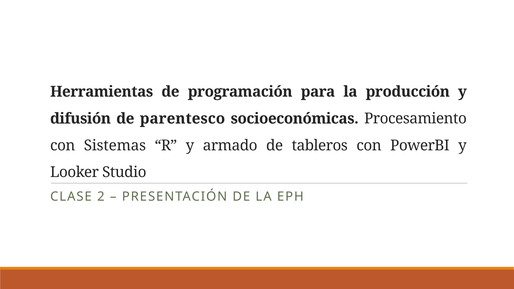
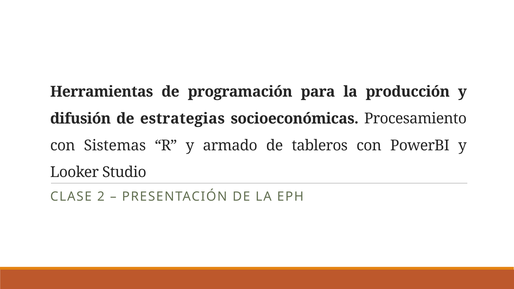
parentesco: parentesco -> estrategias (182, 119)
